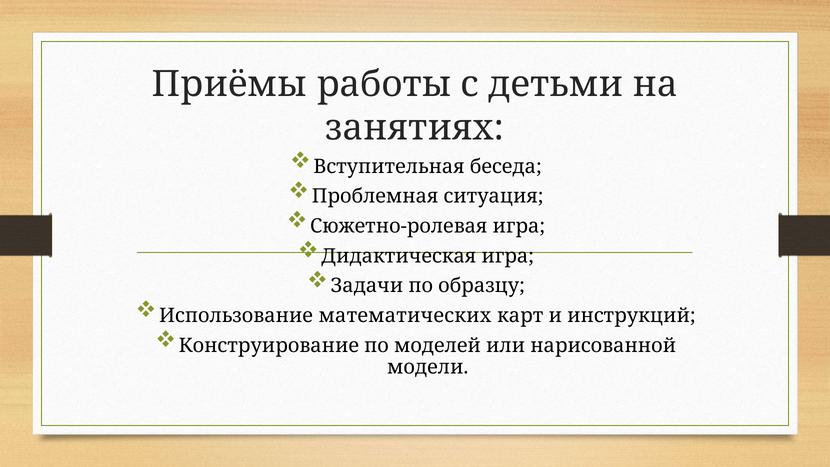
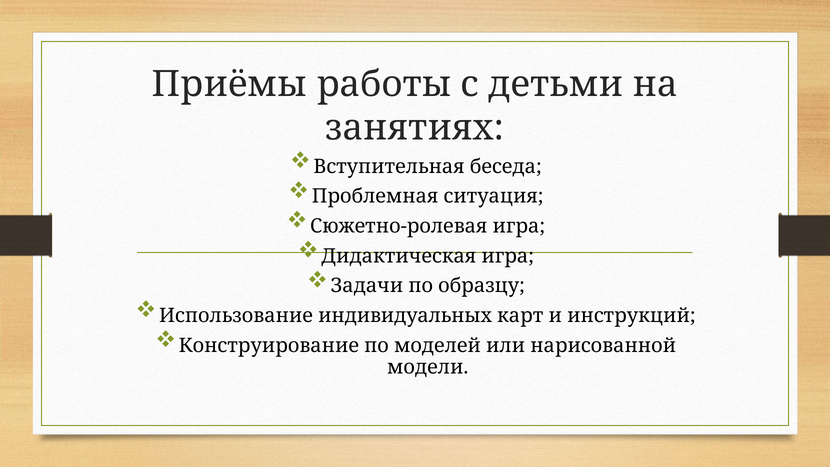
математических: математических -> индивидуальных (405, 316)
